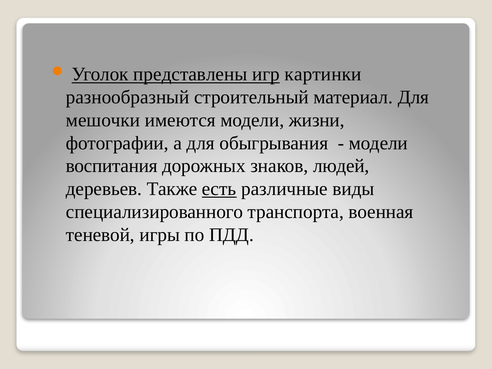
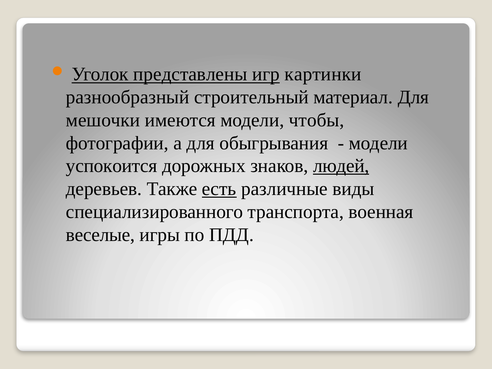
жизни: жизни -> чтобы (317, 120)
воспитания: воспитания -> успокоится (112, 166)
людей underline: none -> present (341, 166)
теневой: теневой -> веселые (100, 235)
